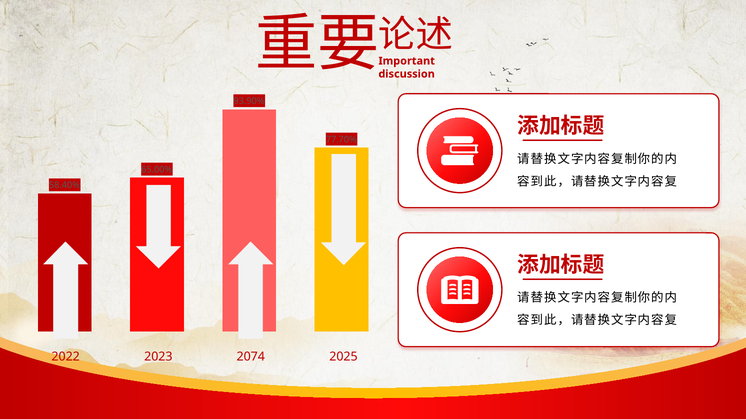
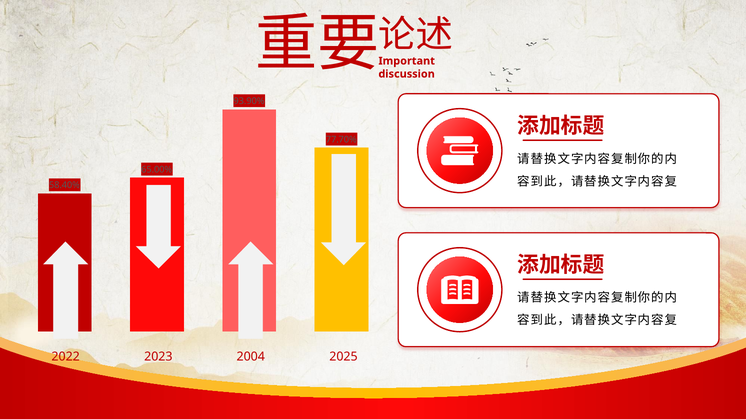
2074: 2074 -> 2004 (251, 357)
